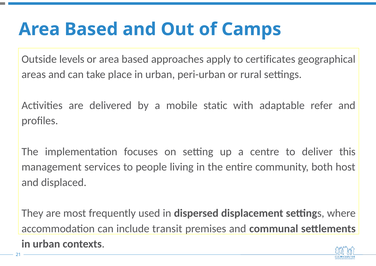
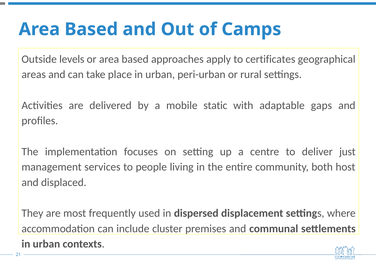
refer: refer -> gaps (321, 105)
this: this -> just (347, 151)
transit: transit -> cluster (167, 228)
